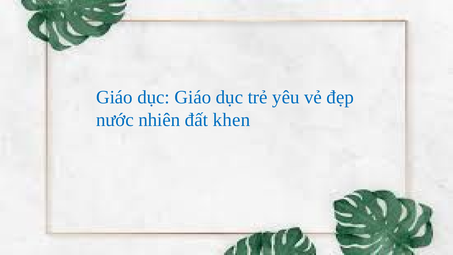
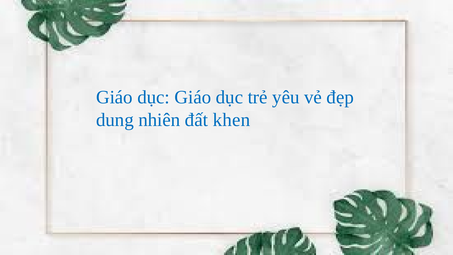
nước: nước -> dung (115, 120)
